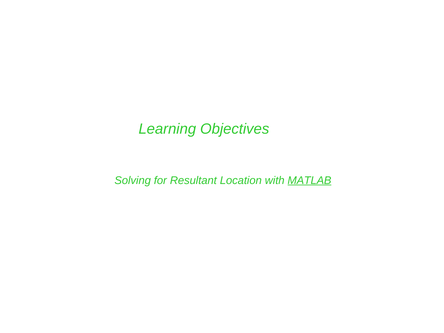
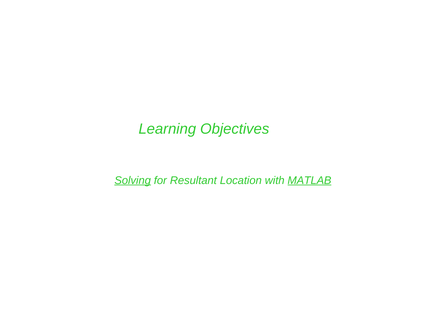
Solving underline: none -> present (133, 180)
